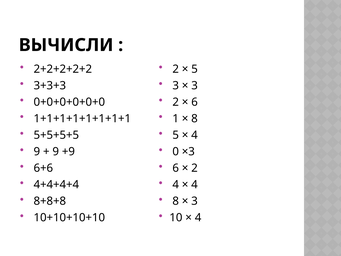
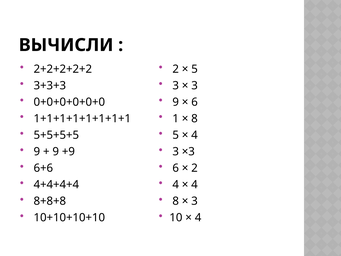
2: 2 -> 9 (176, 102)
0: 0 -> 3 (176, 151)
